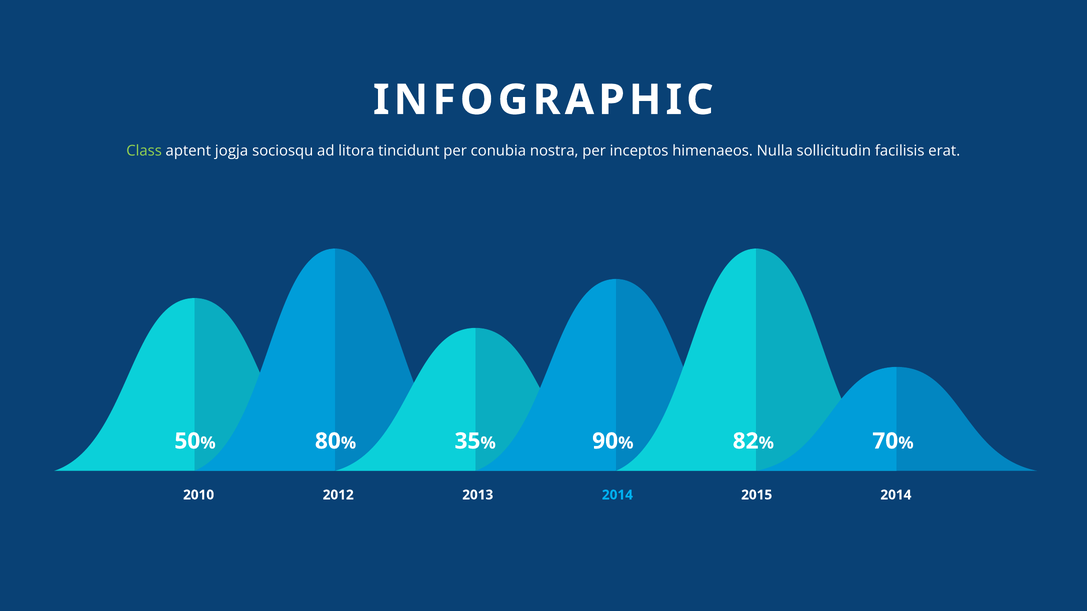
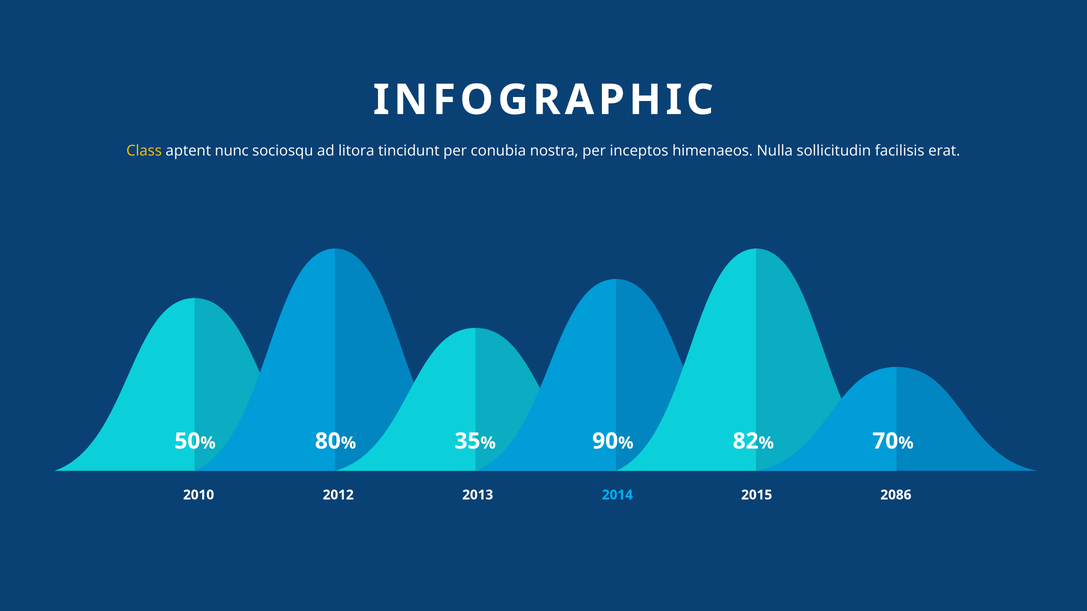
Class colour: light green -> yellow (144, 151)
jogja: jogja -> nunc (232, 151)
2013 2014: 2014 -> 2086 (896, 495)
